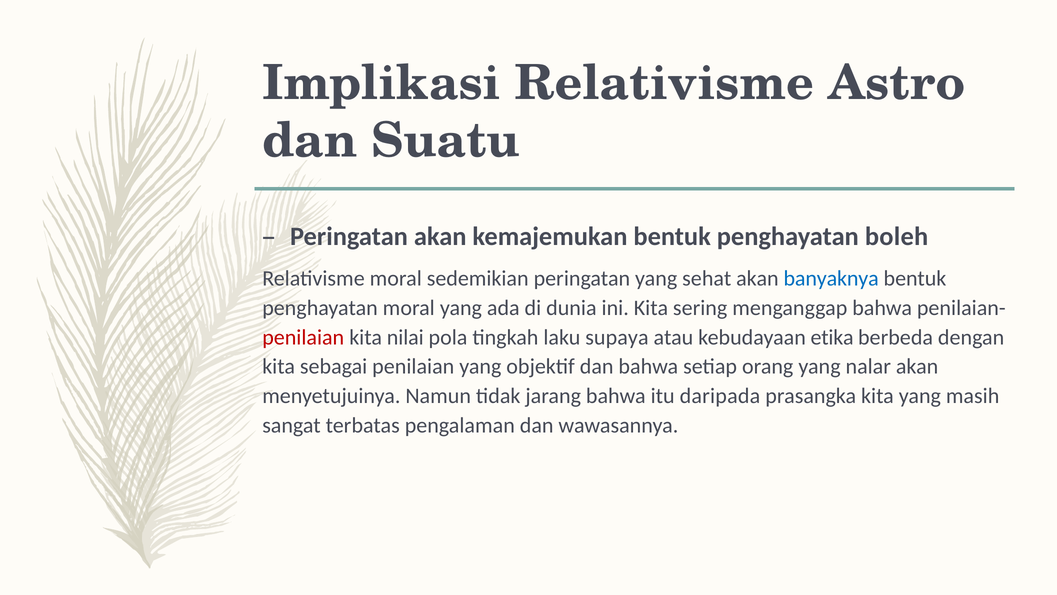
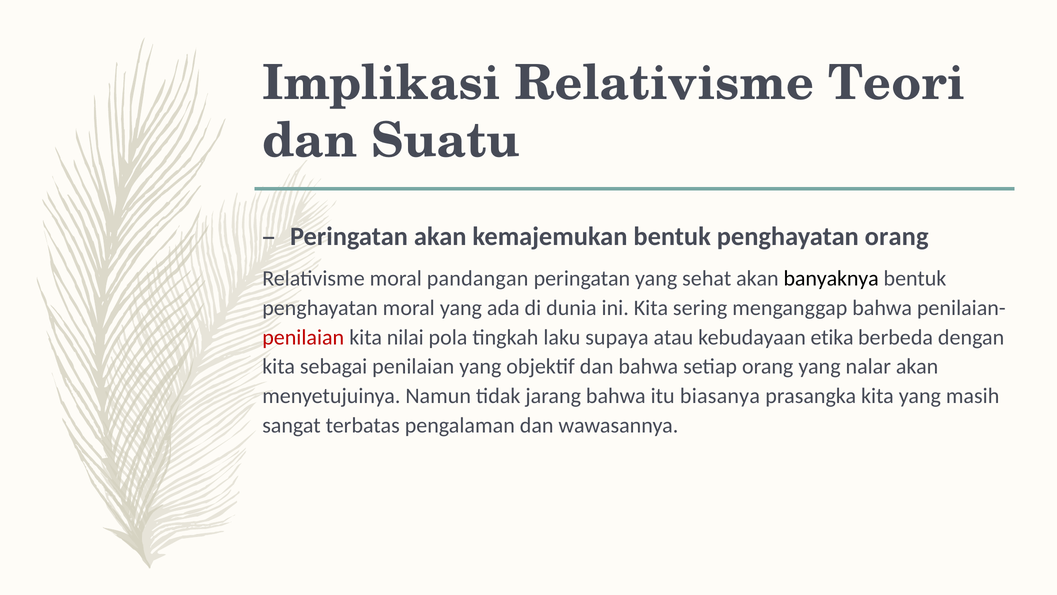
Astro: Astro -> Teori (897, 83)
penghayatan boleh: boleh -> orang (897, 237)
sedemikian: sedemikian -> pandangan (478, 278)
banyaknya colour: blue -> black (831, 278)
daripada: daripada -> biasanya (720, 396)
